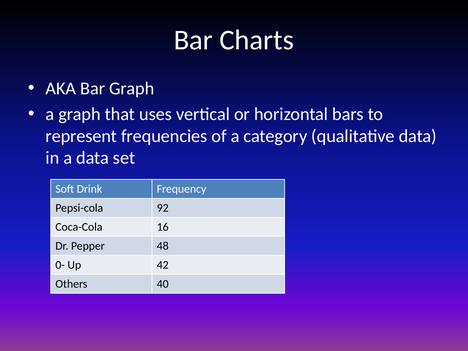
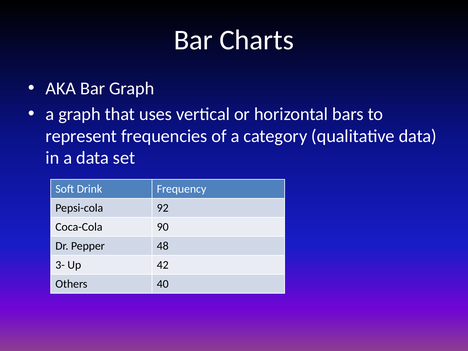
16: 16 -> 90 (163, 227)
0-: 0- -> 3- (60, 265)
